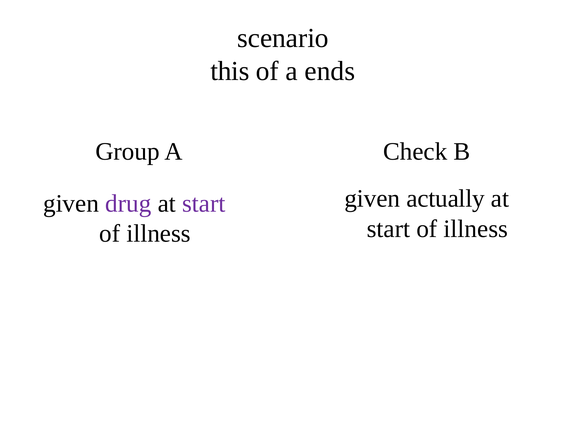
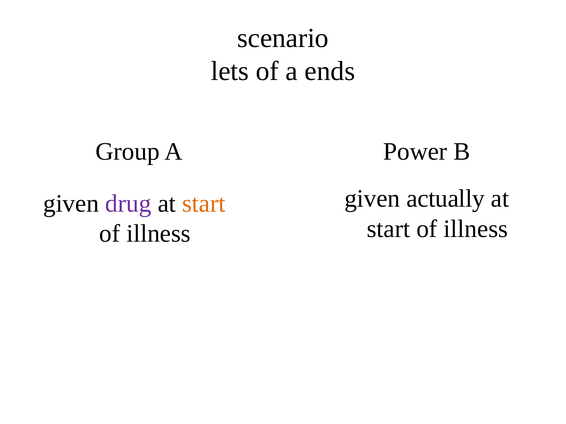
this: this -> lets (230, 71)
Check: Check -> Power (415, 152)
start colour: purple -> orange (204, 204)
